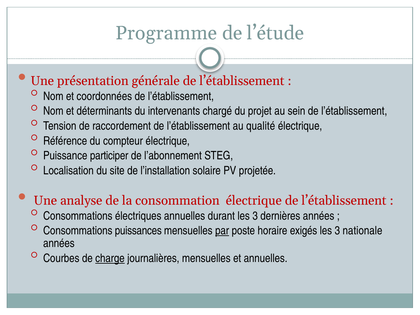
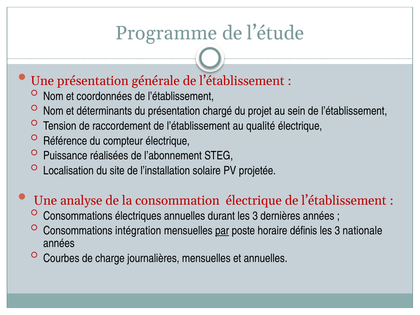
du intervenants: intervenants -> présentation (174, 111)
participer: participer -> réalisées (109, 156)
puissances: puissances -> intégration (138, 231)
exigés: exigés -> définis (304, 231)
charge underline: present -> none (110, 258)
